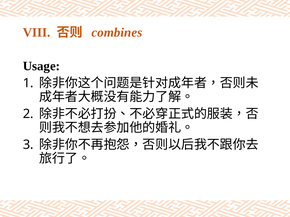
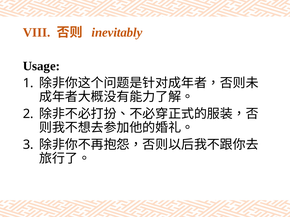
combines: combines -> inevitably (117, 33)
